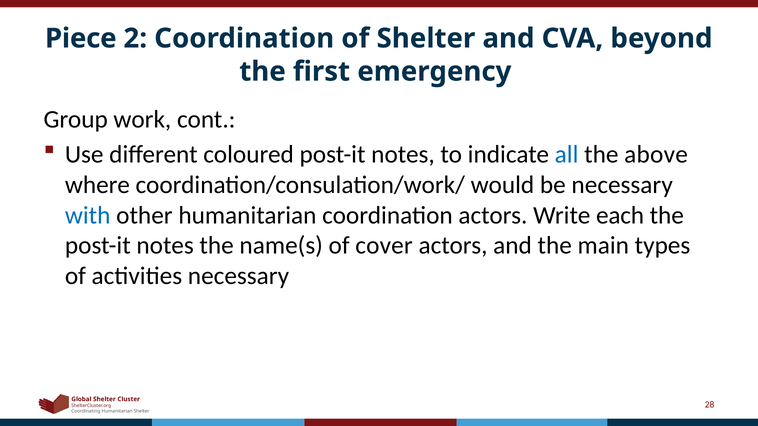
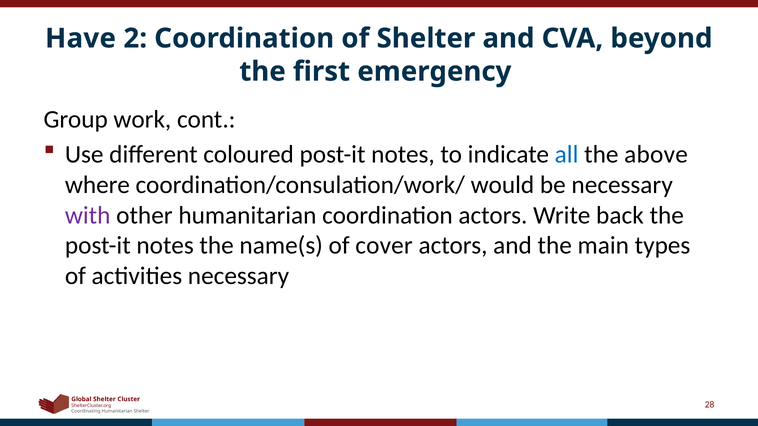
Piece: Piece -> Have (81, 38)
with colour: blue -> purple (88, 215)
each: each -> back (620, 215)
